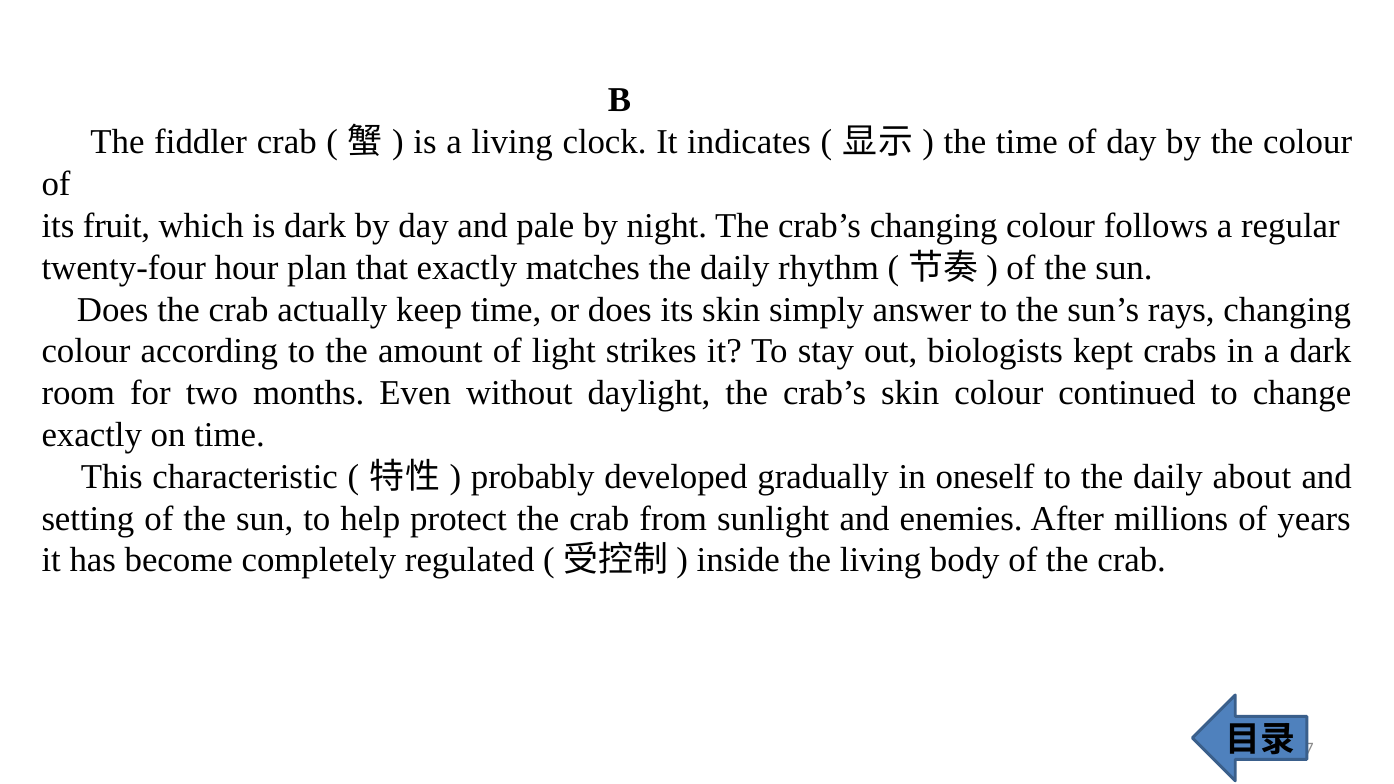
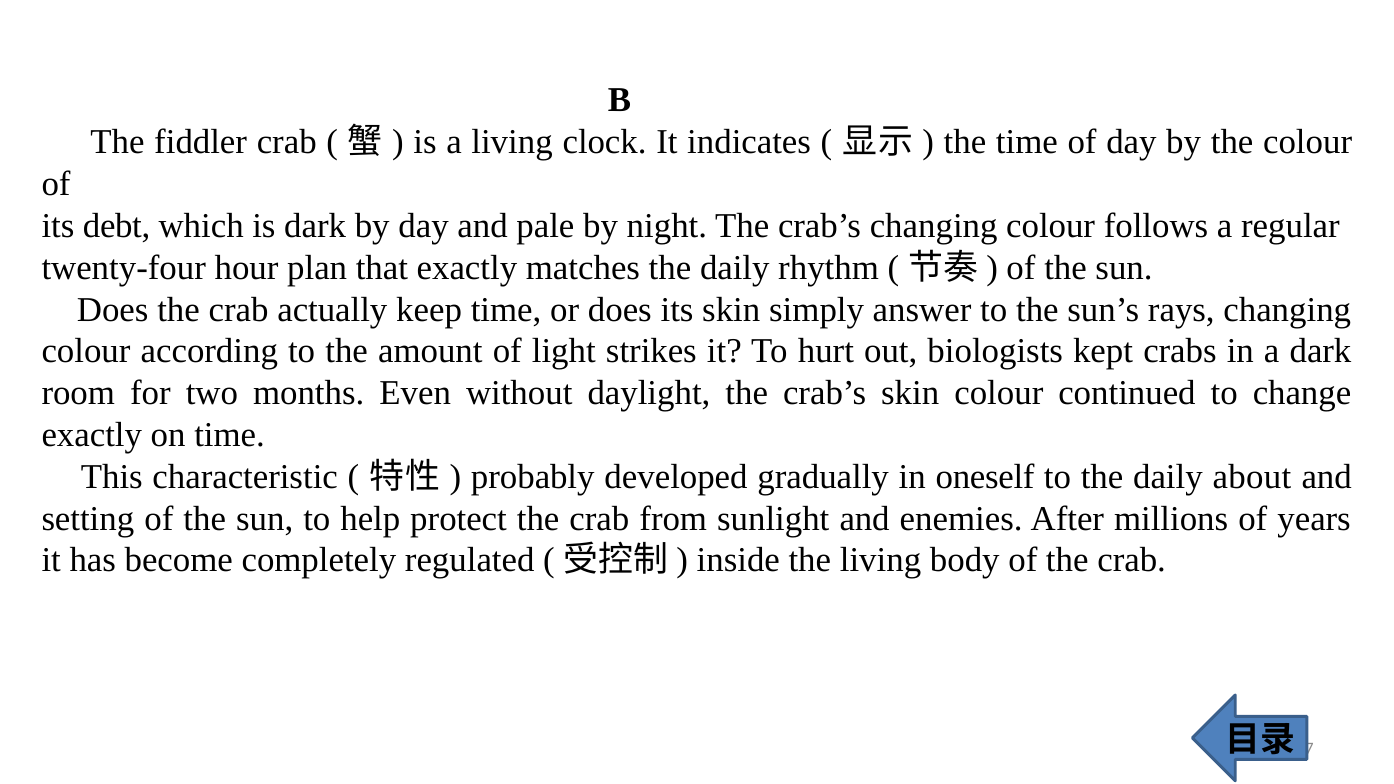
fruit: fruit -> debt (117, 226)
stay: stay -> hurt (826, 351)
